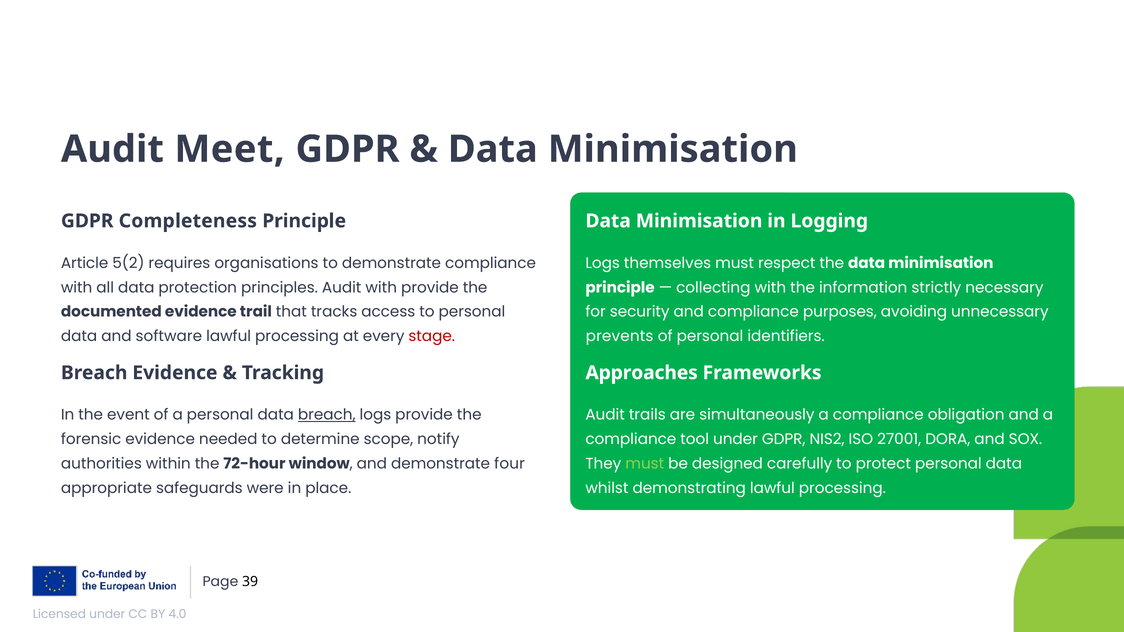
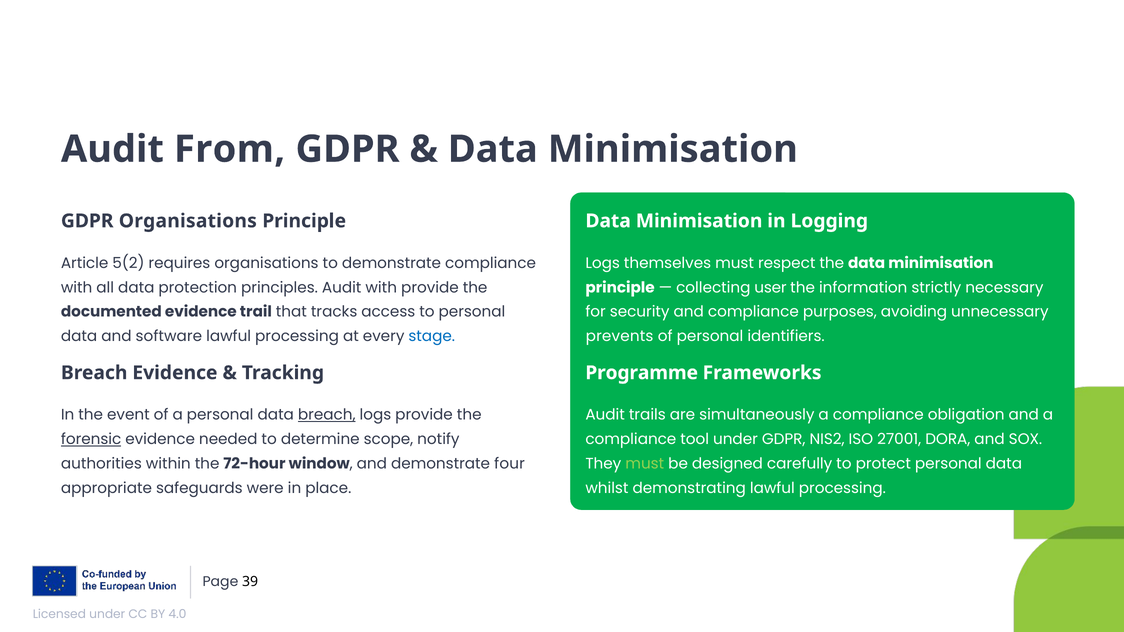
Meet: Meet -> From (230, 149)
GDPR Completeness: Completeness -> Organisations (188, 221)
collecting with: with -> user (770, 288)
stage colour: red -> blue (432, 336)
Approaches: Approaches -> Programme (642, 373)
forensic underline: none -> present (91, 440)
